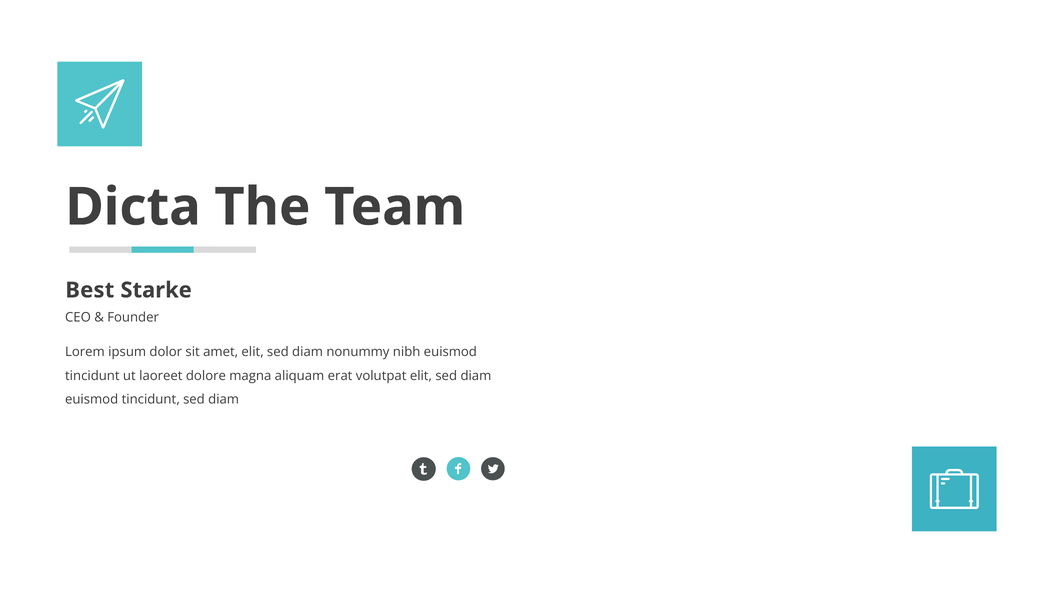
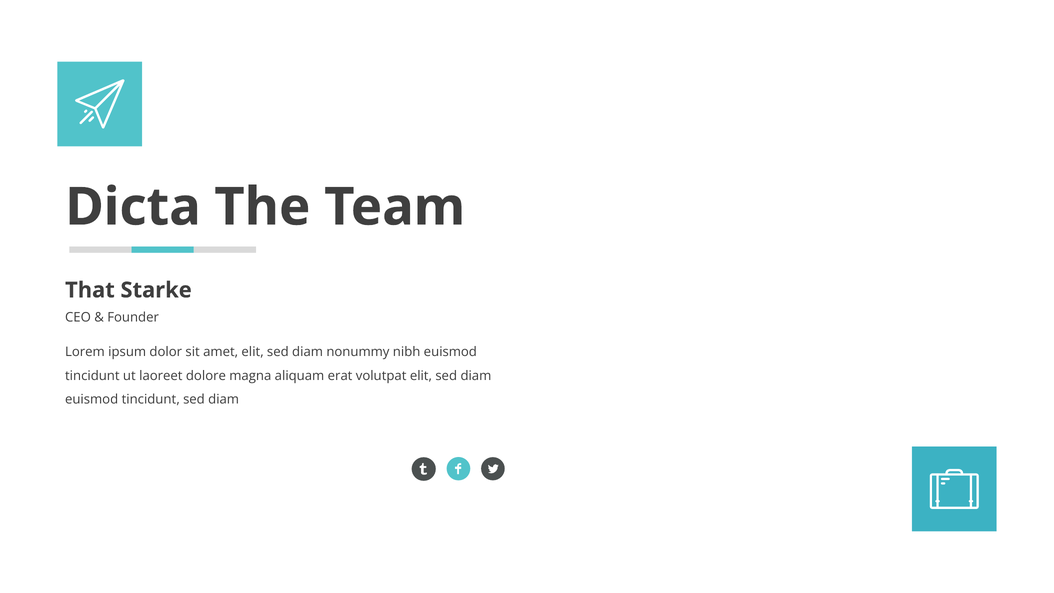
Best: Best -> That (90, 290)
